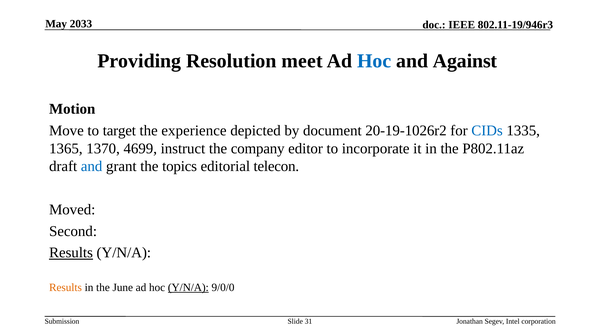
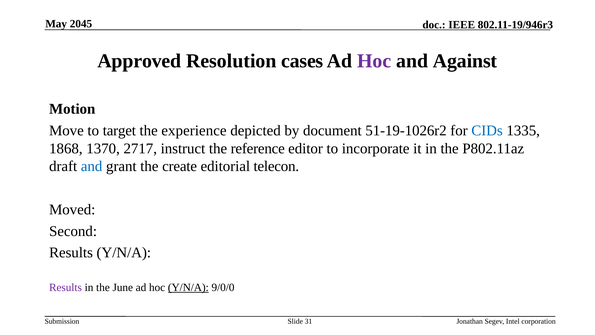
2033: 2033 -> 2045 (81, 24)
Providing: Providing -> Approved (139, 61)
meet: meet -> cases (302, 61)
Hoc colour: blue -> purple (374, 61)
20-19-1026r2: 20-19-1026r2 -> 51-19-1026r2 (406, 130)
1365: 1365 -> 1868 (66, 148)
4699: 4699 -> 2717 (140, 148)
company: company -> reference (258, 148)
topics: topics -> create (180, 166)
Results underline: present -> none (71, 252)
Results colour: orange -> purple (66, 287)
